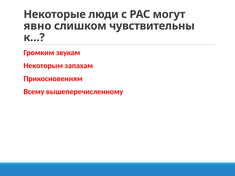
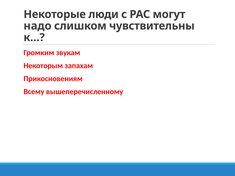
явно: явно -> надо (37, 26)
